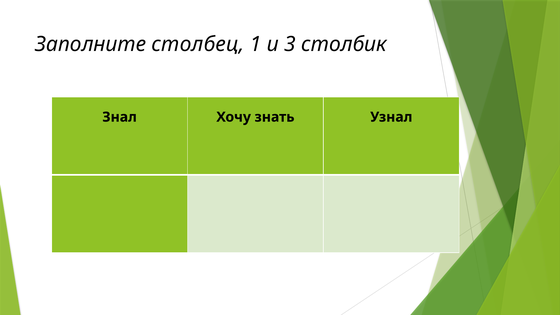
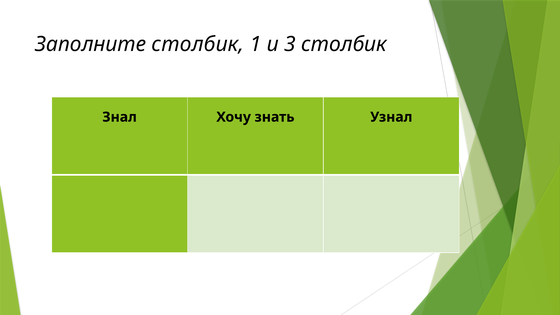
Заполните столбец: столбец -> столбик (198, 44)
